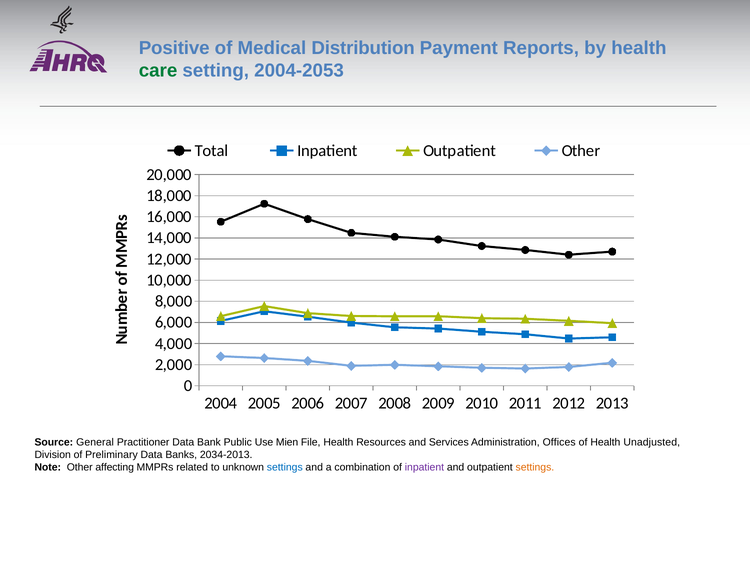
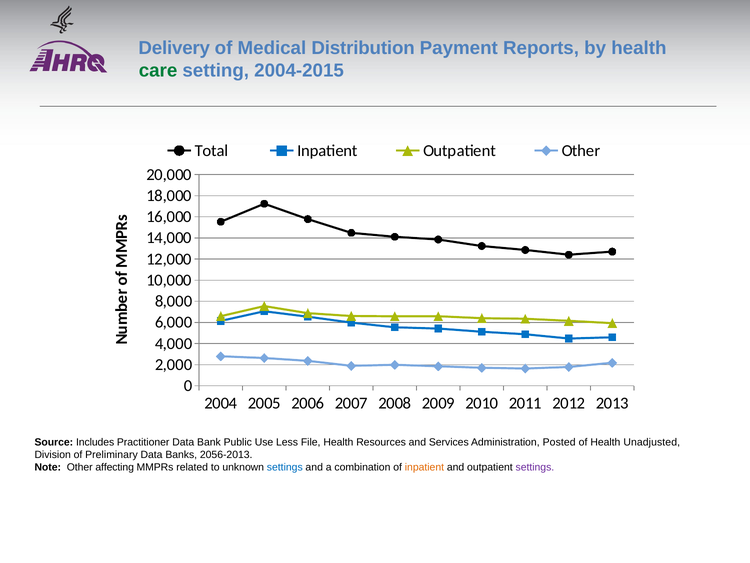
Positive: Positive -> Delivery (174, 48)
2004-2053: 2004-2053 -> 2004-2015 (299, 71)
General: General -> Includes (95, 442)
Mien: Mien -> Less (287, 442)
Offices: Offices -> Posted (559, 442)
2034-2013: 2034-2013 -> 2056-2013 (226, 454)
inpatient colour: purple -> orange (424, 467)
settings colour: orange -> purple (535, 467)
